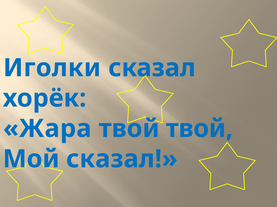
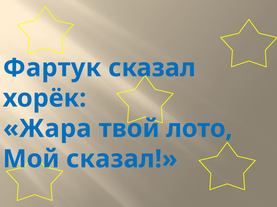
Иголки: Иголки -> Фартук (52, 68)
твой твой: твой -> лото (199, 129)
